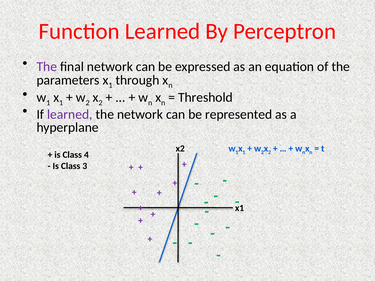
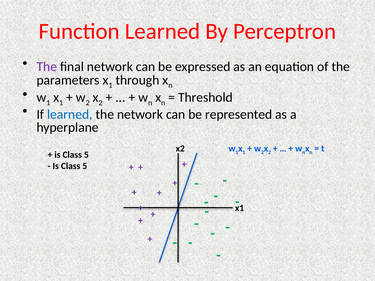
learned colour: purple -> blue (70, 114)
4: 4 -> 5 (86, 155)
3: 3 -> 5 (85, 166)
